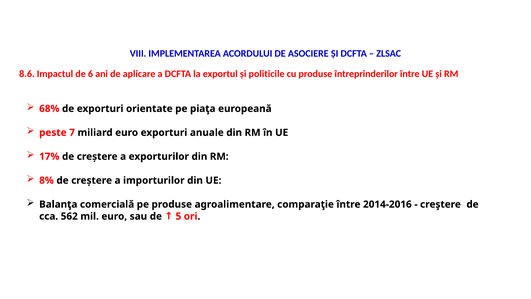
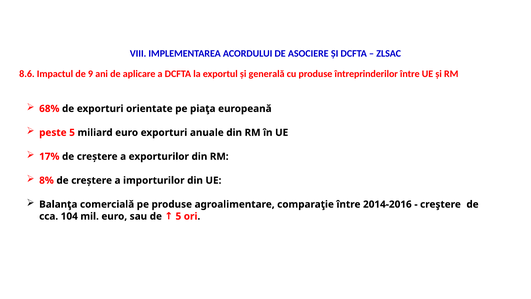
6: 6 -> 9 (90, 74)
politicile: politicile -> generală (267, 74)
peste 7: 7 -> 5 (72, 132)
562: 562 -> 104 (69, 216)
